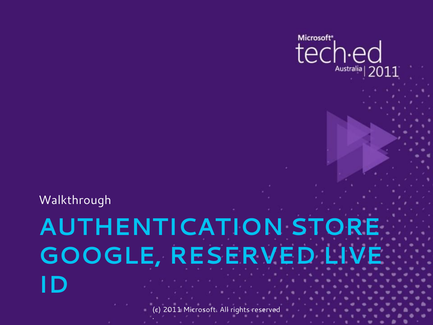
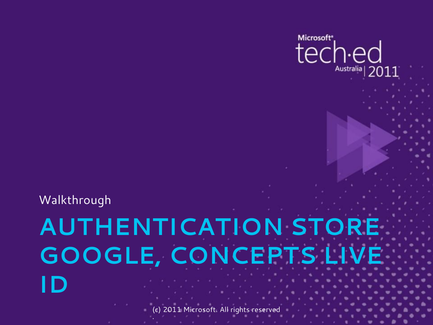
GOOGLE RESERVED: RESERVED -> CONCEPTS (243, 256)
